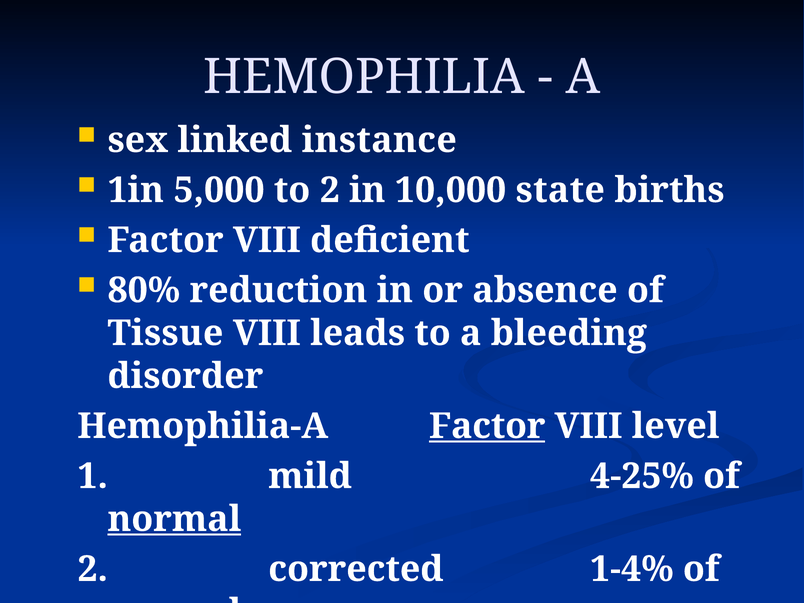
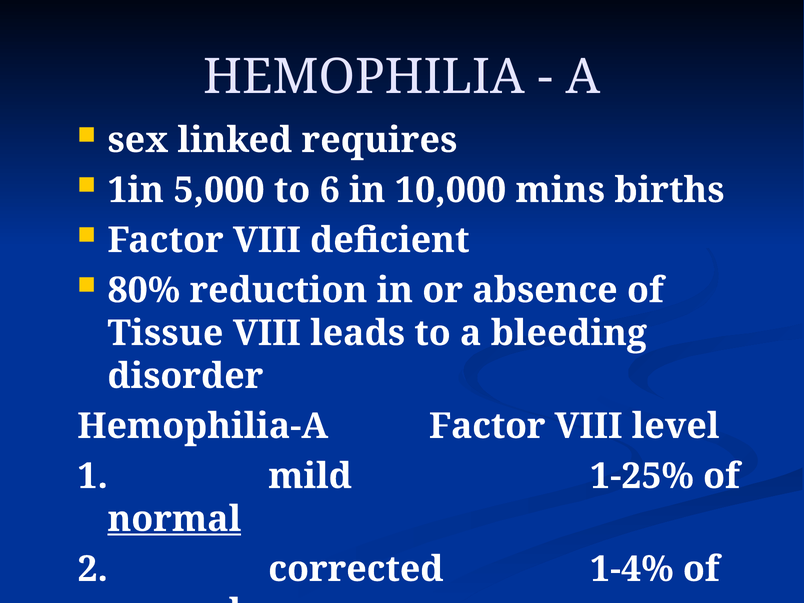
instance: instance -> requires (379, 140)
to 2: 2 -> 6 (330, 190)
state: state -> mins (560, 190)
Factor underline: present -> none (487, 426)
4-25%: 4-25% -> 1-25% (642, 476)
